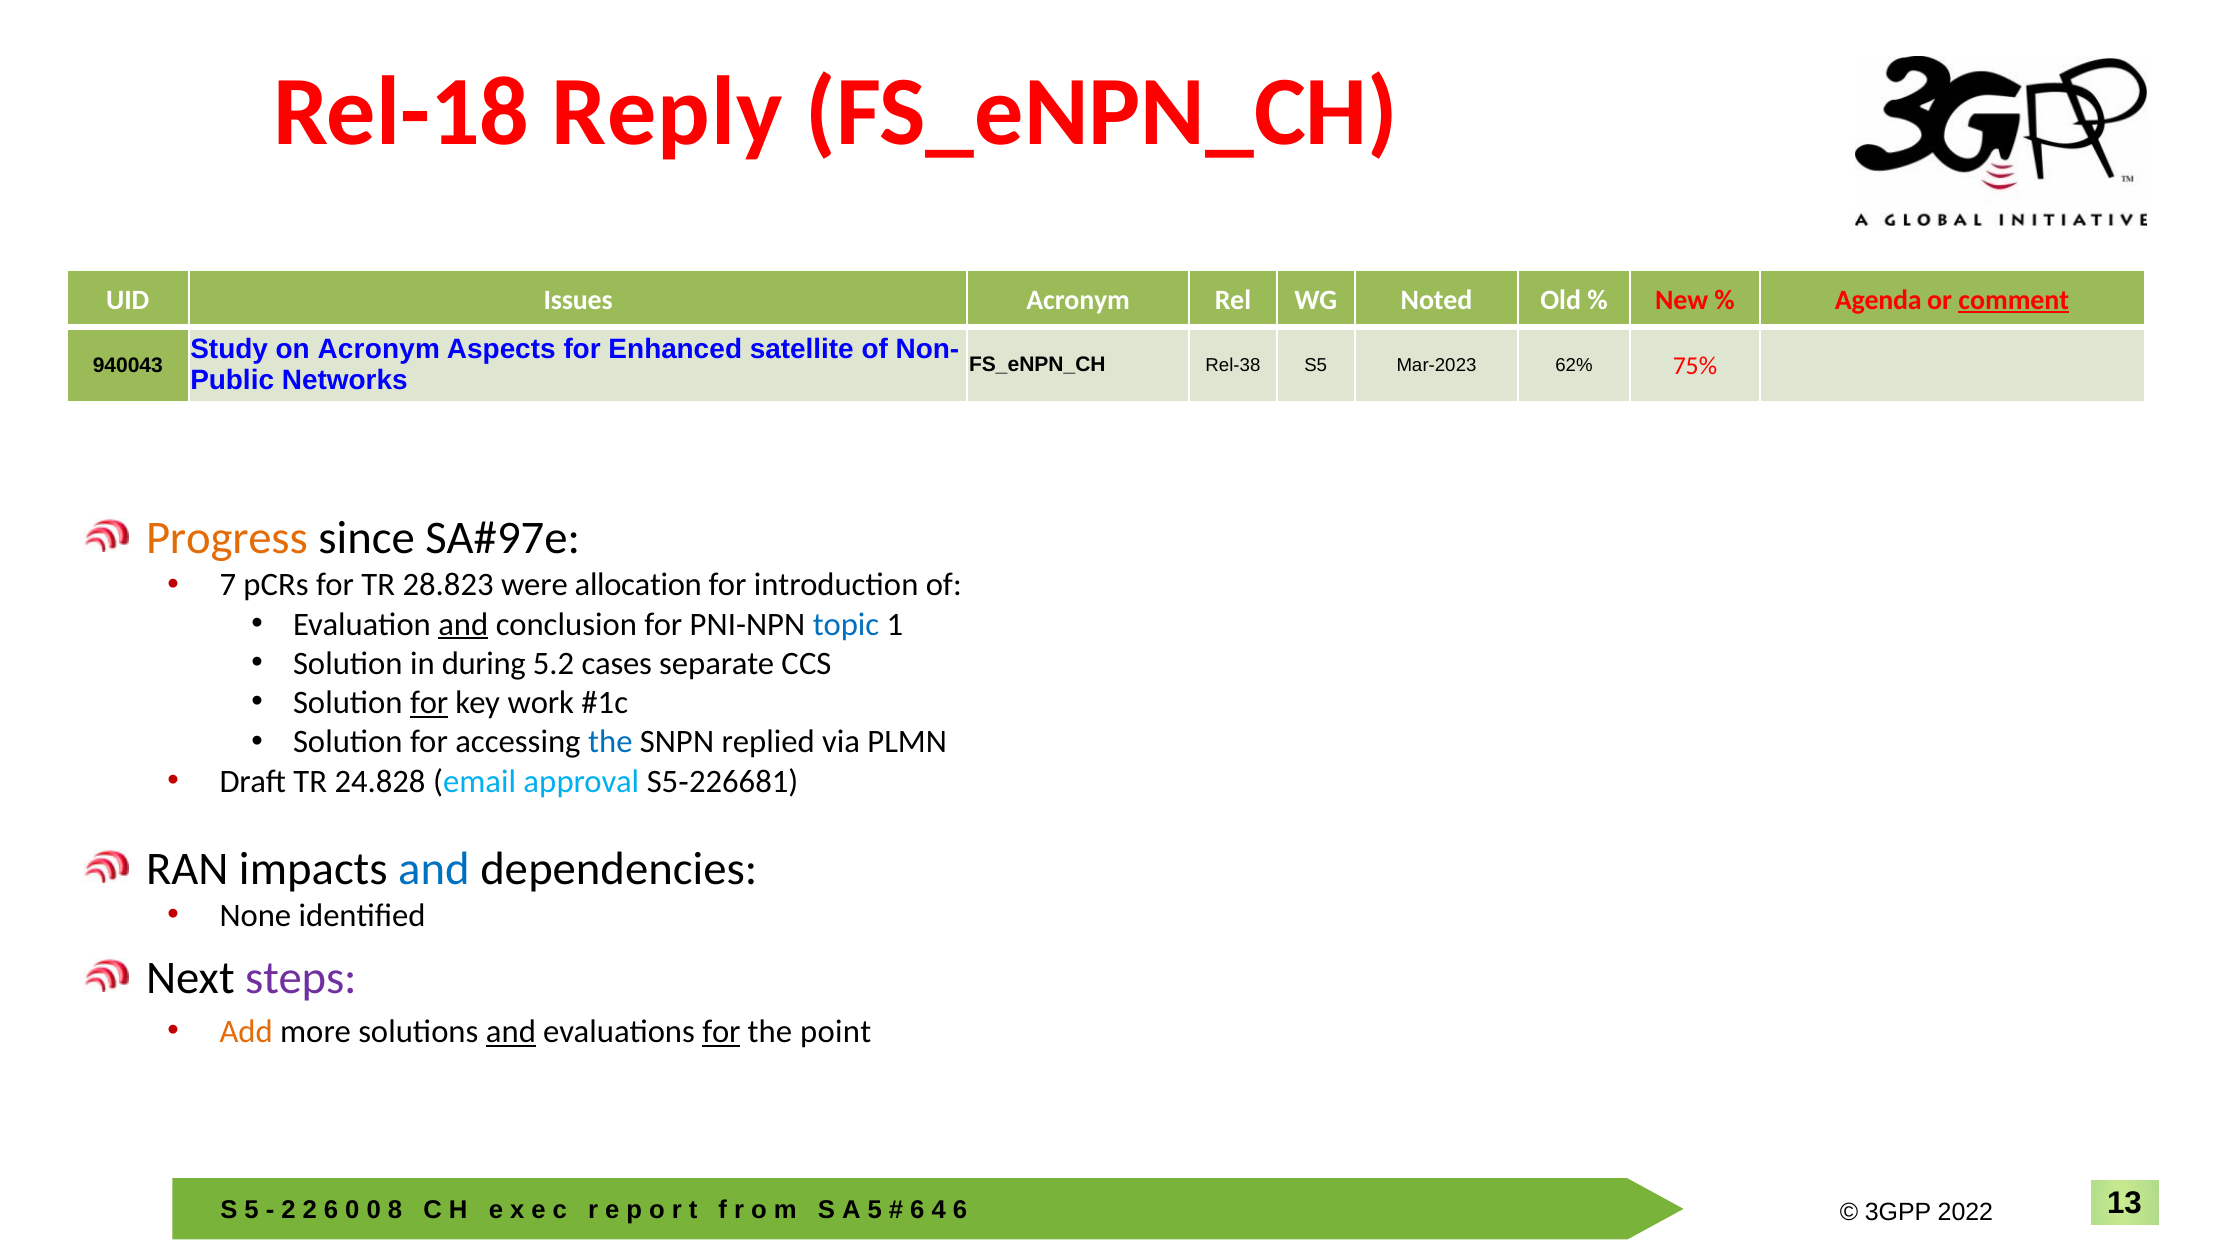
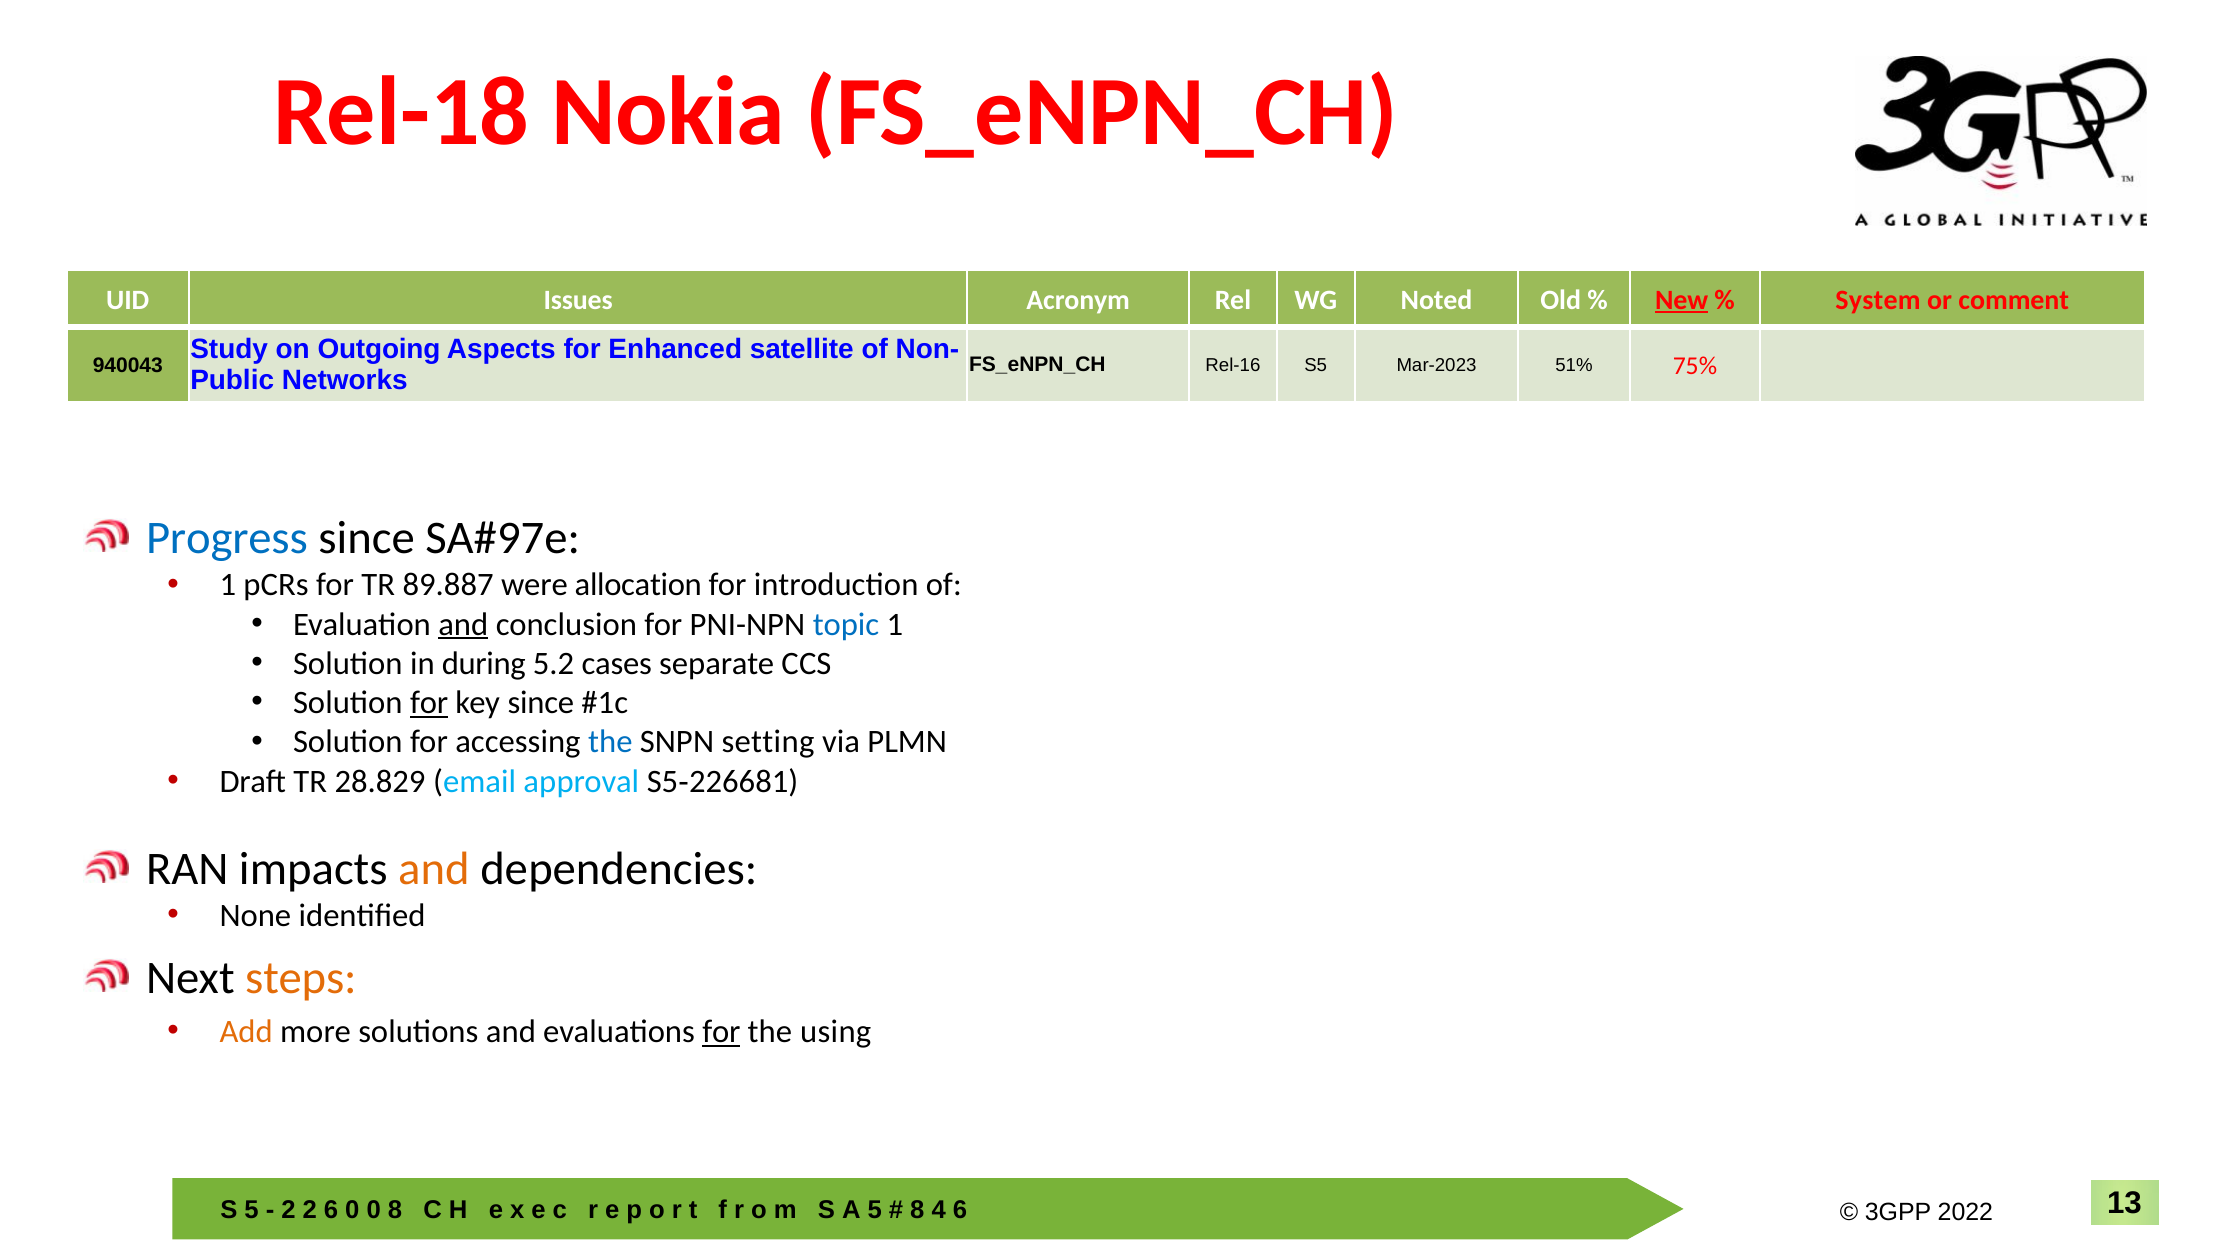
Reply: Reply -> Nokia (668, 112)
New underline: none -> present (1682, 300)
Agenda: Agenda -> System (1878, 300)
comment underline: present -> none (2014, 300)
on Acronym: Acronym -> Outgoing (379, 349)
Rel-38: Rel-38 -> Rel-16 (1233, 366)
62%: 62% -> 51% (1574, 366)
Progress colour: orange -> blue (227, 539)
7: 7 -> 1 (228, 585)
28.823: 28.823 -> 89.887 (448, 585)
key work: work -> since (541, 703)
replied: replied -> setting (768, 742)
24.828: 24.828 -> 28.829 (380, 781)
and colour: blue -> orange (434, 869)
steps colour: purple -> orange (301, 978)
and underline: present -> none (511, 1032)
point: point -> using (836, 1032)
6: 6 -> 8 (917, 1210)
